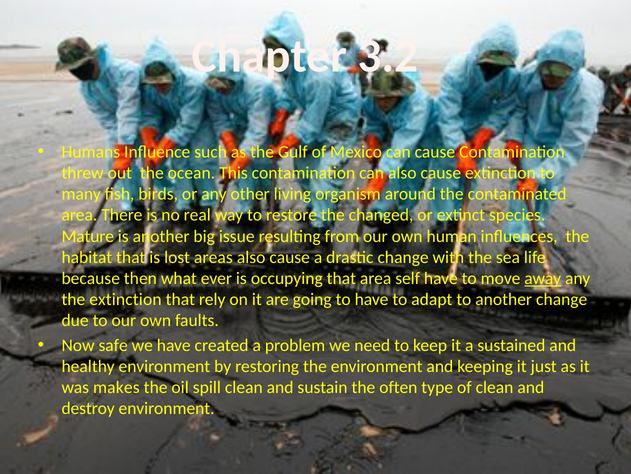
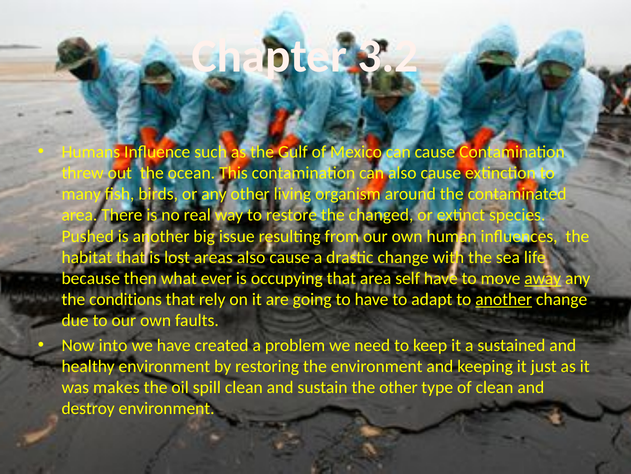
Mature: Mature -> Pushed (88, 236)
the extinction: extinction -> conditions (126, 299)
another underline: none -> present (504, 299)
safe: safe -> into (113, 345)
the often: often -> other (398, 387)
